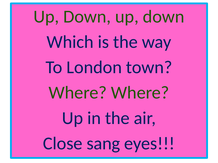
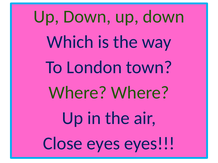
Close sang: sang -> eyes (103, 144)
